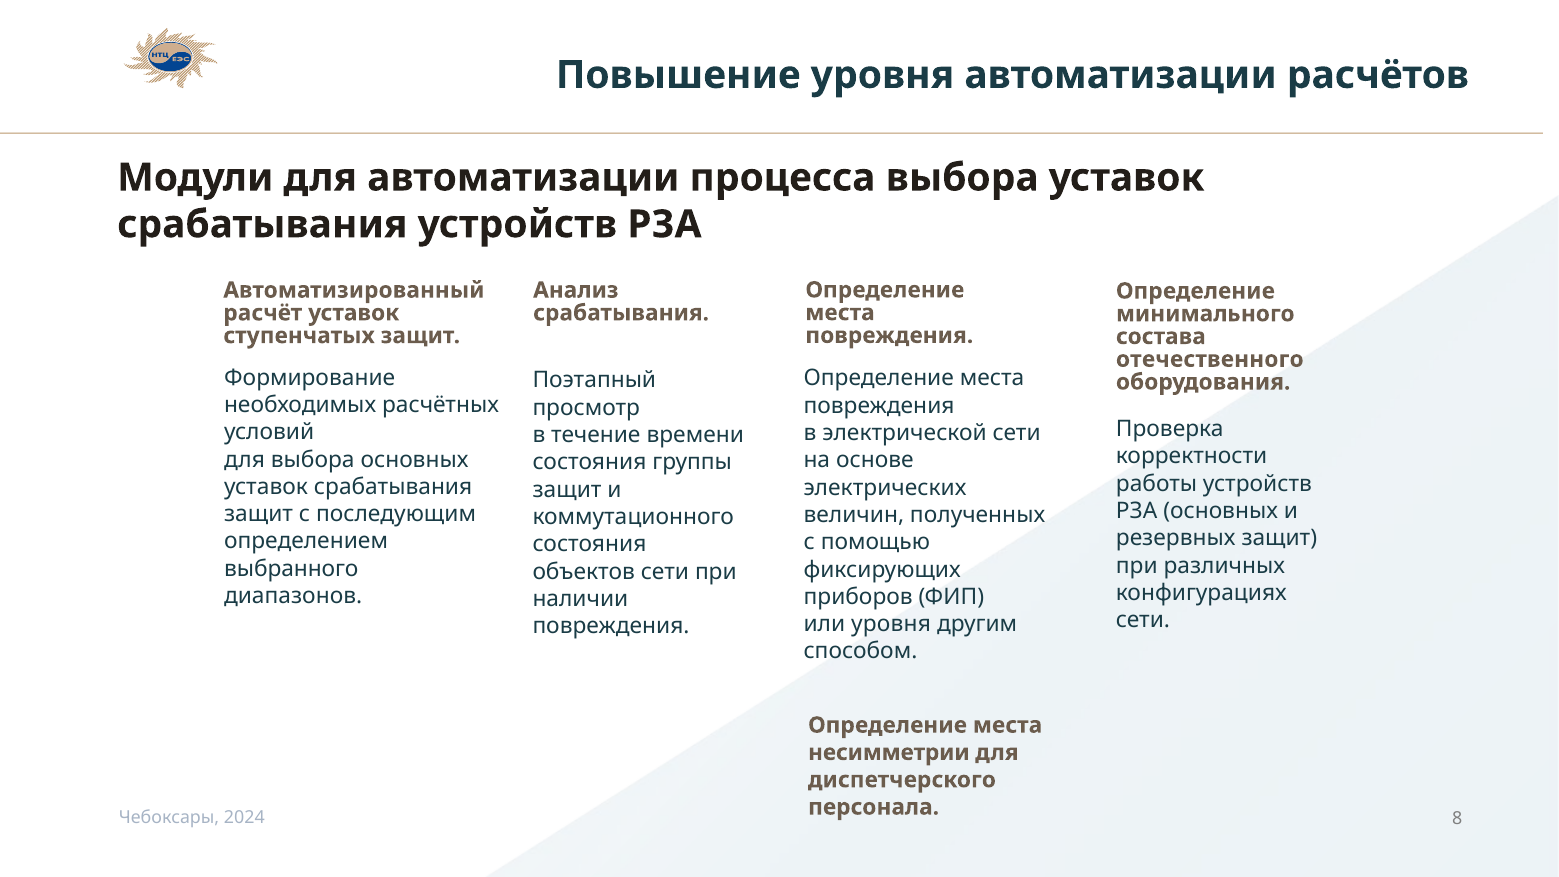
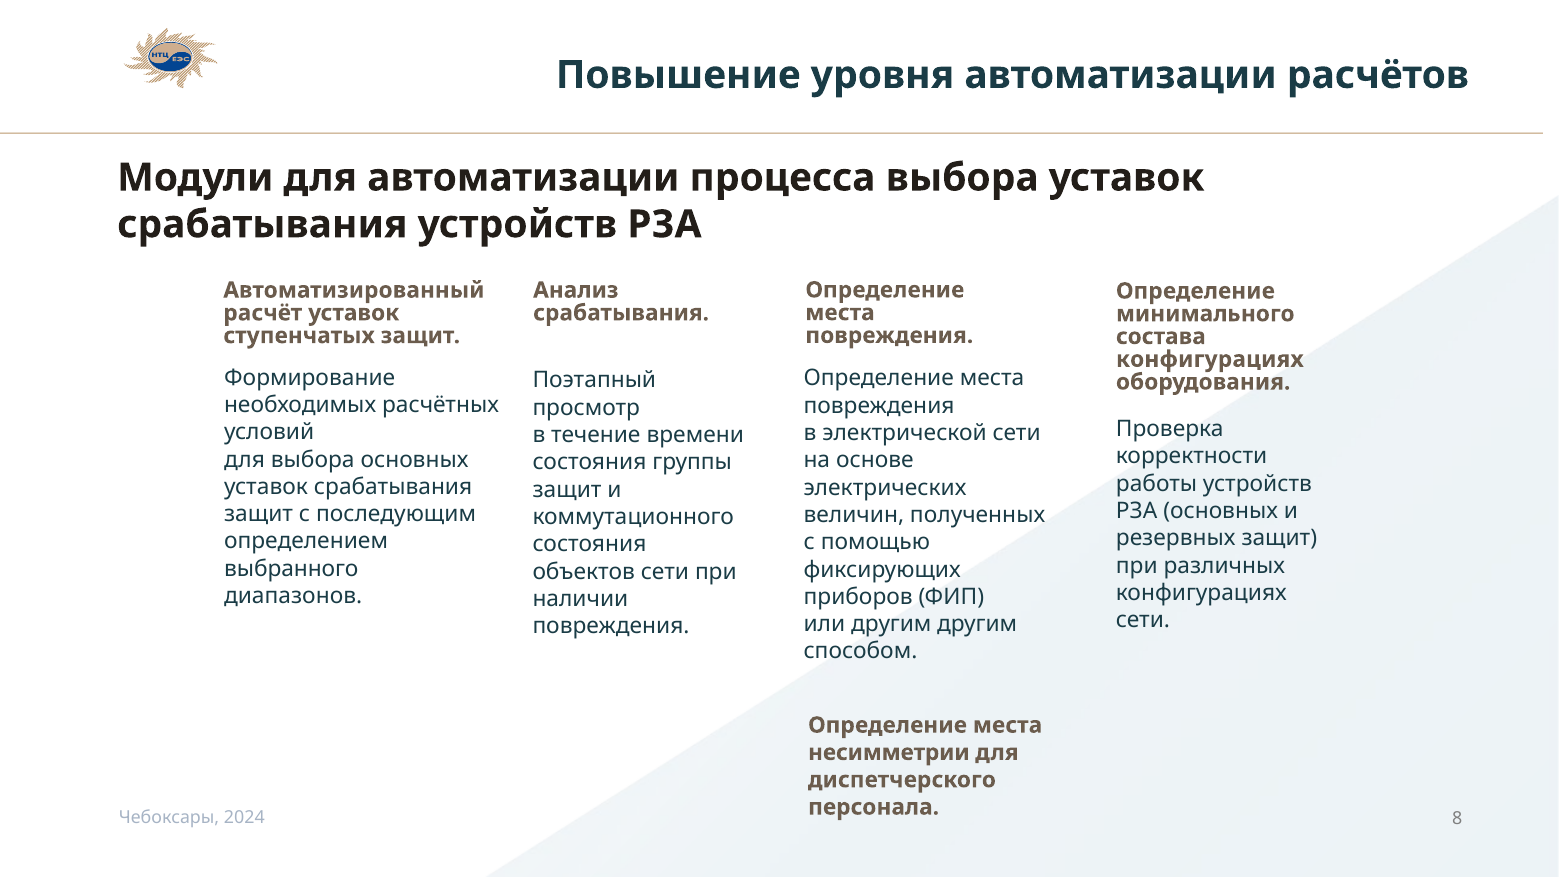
отечественного: отечественного -> конфигурациях (1210, 359)
или уровня: уровня -> другим (891, 624)
